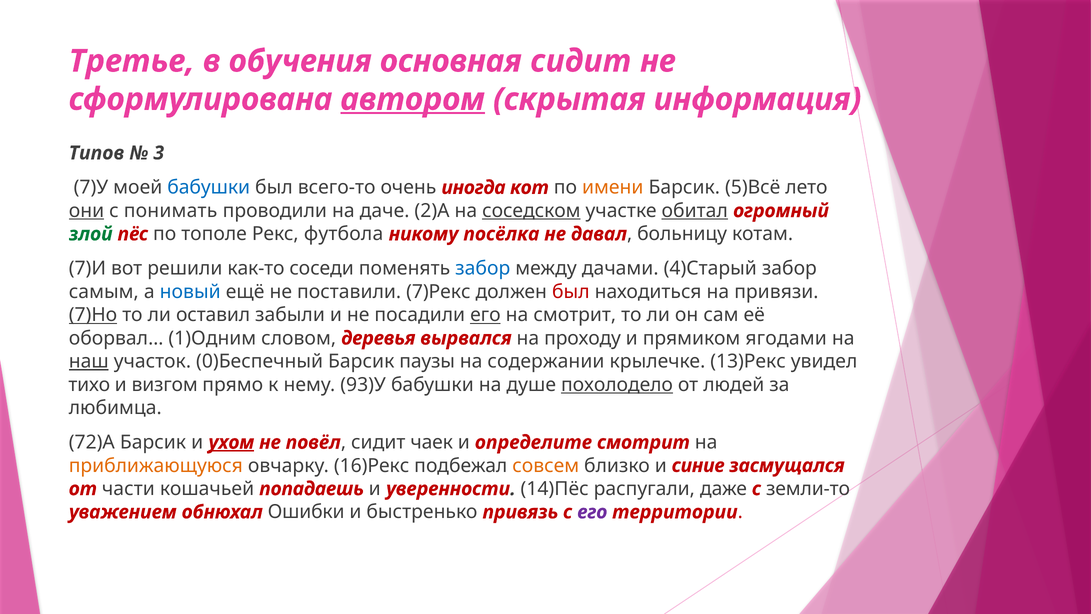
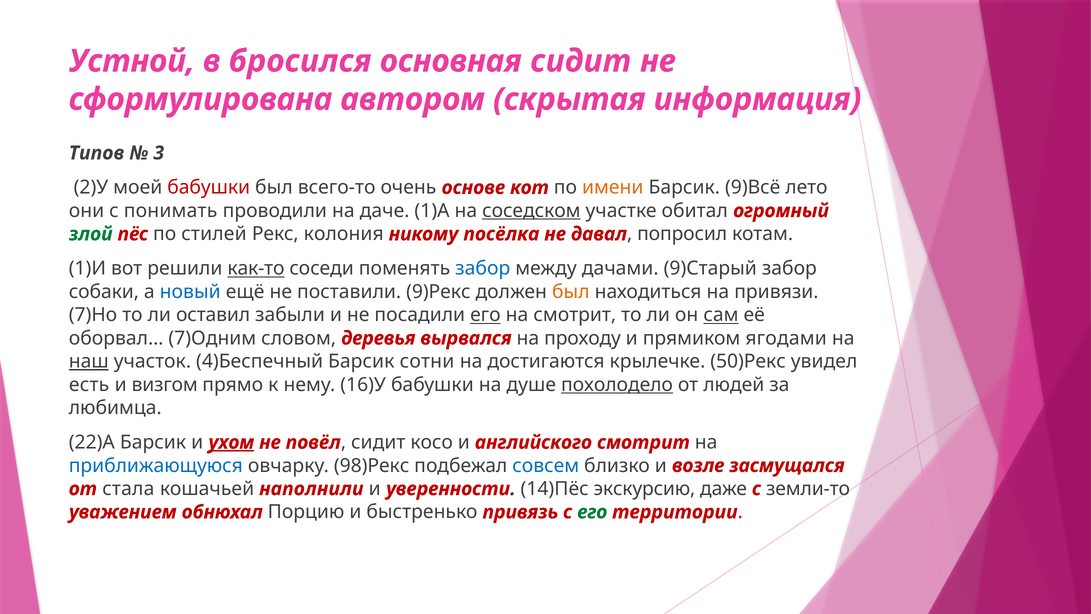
Третье: Третье -> Устной (132, 61)
обучения: обучения -> бросился (300, 61)
автором underline: present -> none (413, 99)
7)У: 7)У -> 2)У (91, 188)
бабушки colour: blue -> red (209, 188)
иногда: иногда -> основе (473, 188)
5)Всё: 5)Всё -> 9)Всё (753, 188)
они underline: present -> none (86, 211)
2)А: 2)А -> 1)А (432, 211)
обитал underline: present -> none (695, 211)
тополе: тополе -> стилей (214, 234)
футбола: футбола -> колония (344, 234)
больницу: больницу -> попросил (682, 234)
7)И: 7)И -> 1)И (87, 268)
как-то underline: none -> present (256, 268)
4)Старый: 4)Старый -> 9)Старый (710, 268)
самым: самым -> собаки (104, 292)
7)Рекс: 7)Рекс -> 9)Рекс (438, 292)
был colour: red -> orange (571, 292)
7)Но underline: present -> none (93, 315)
сам underline: none -> present (721, 315)
1)Одним: 1)Одним -> 7)Одним (212, 338)
0)Беспечный: 0)Беспечный -> 4)Беспечный (260, 361)
паузы: паузы -> сотни (427, 361)
содержании: содержании -> достигаются (546, 361)
13)Рекс: 13)Рекс -> 50)Рекс (748, 361)
тихо: тихо -> есть (89, 384)
93)У: 93)У -> 16)У (363, 384)
72)А: 72)А -> 22)А (92, 442)
чаек: чаек -> косо (432, 442)
определите: определите -> английского (533, 442)
приближающуюся colour: orange -> blue (156, 465)
16)Рекс: 16)Рекс -> 98)Рекс (372, 465)
совсем colour: orange -> blue (546, 465)
синие: синие -> возле (698, 465)
части: части -> стала (128, 489)
попадаешь: попадаешь -> наполнили (311, 489)
распугали: распугали -> экскурсию (644, 489)
Ошибки: Ошибки -> Порцию (306, 512)
его colour: purple -> green (592, 512)
